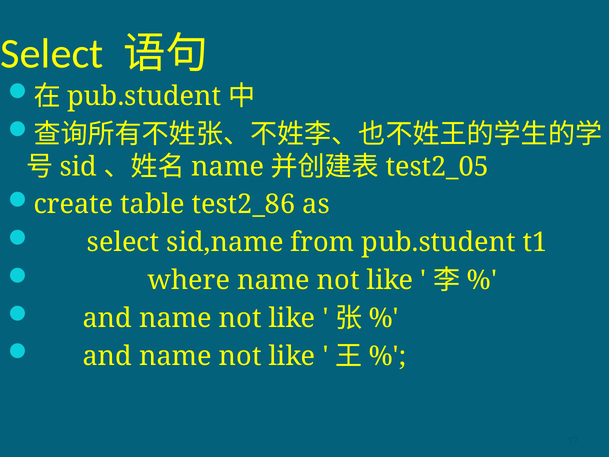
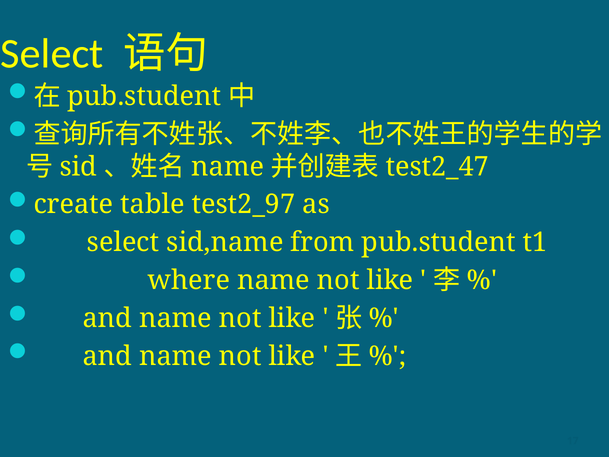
test2_05: test2_05 -> test2_47 (437, 167)
test2_86: test2_86 -> test2_97 (243, 204)
